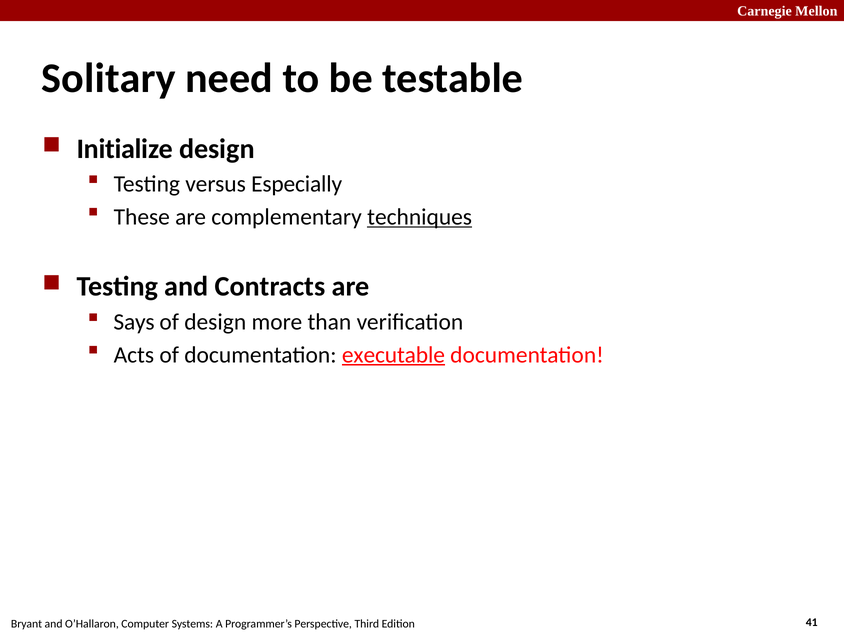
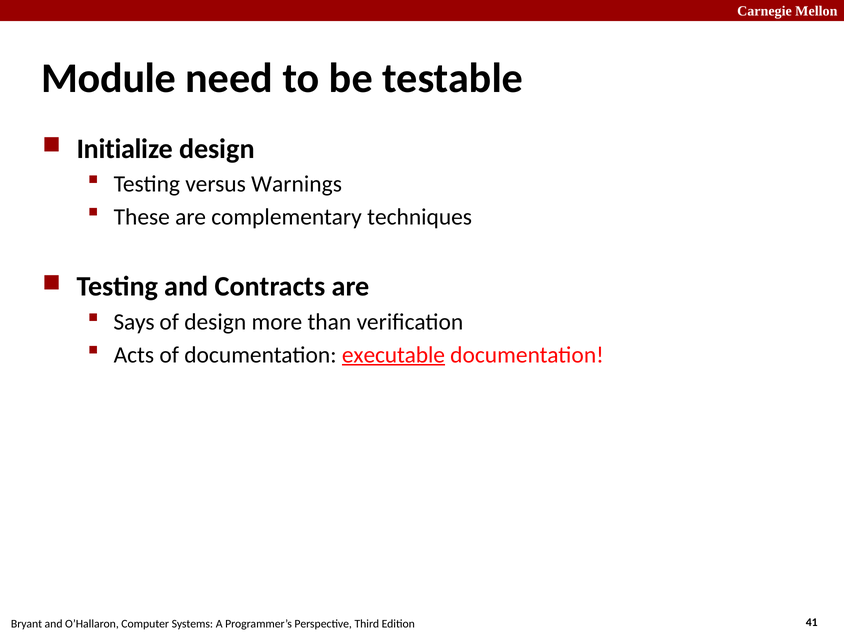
Solitary: Solitary -> Module (109, 78)
Especially: Especially -> Warnings (297, 184)
techniques underline: present -> none (420, 217)
